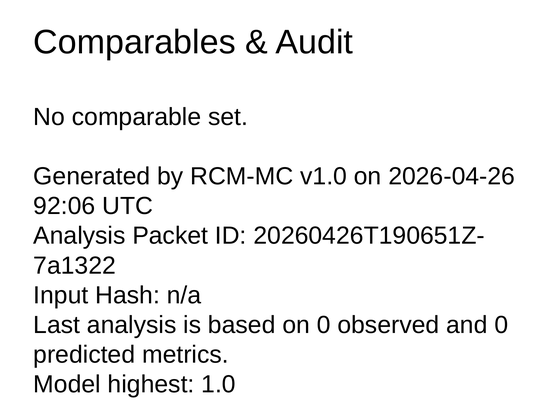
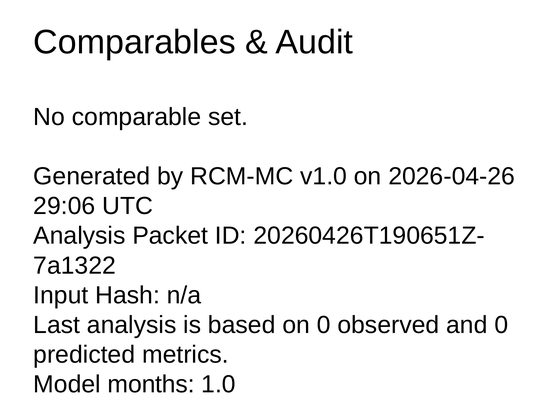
92:06: 92:06 -> 29:06 (64, 206)
highest: highest -> months (151, 384)
